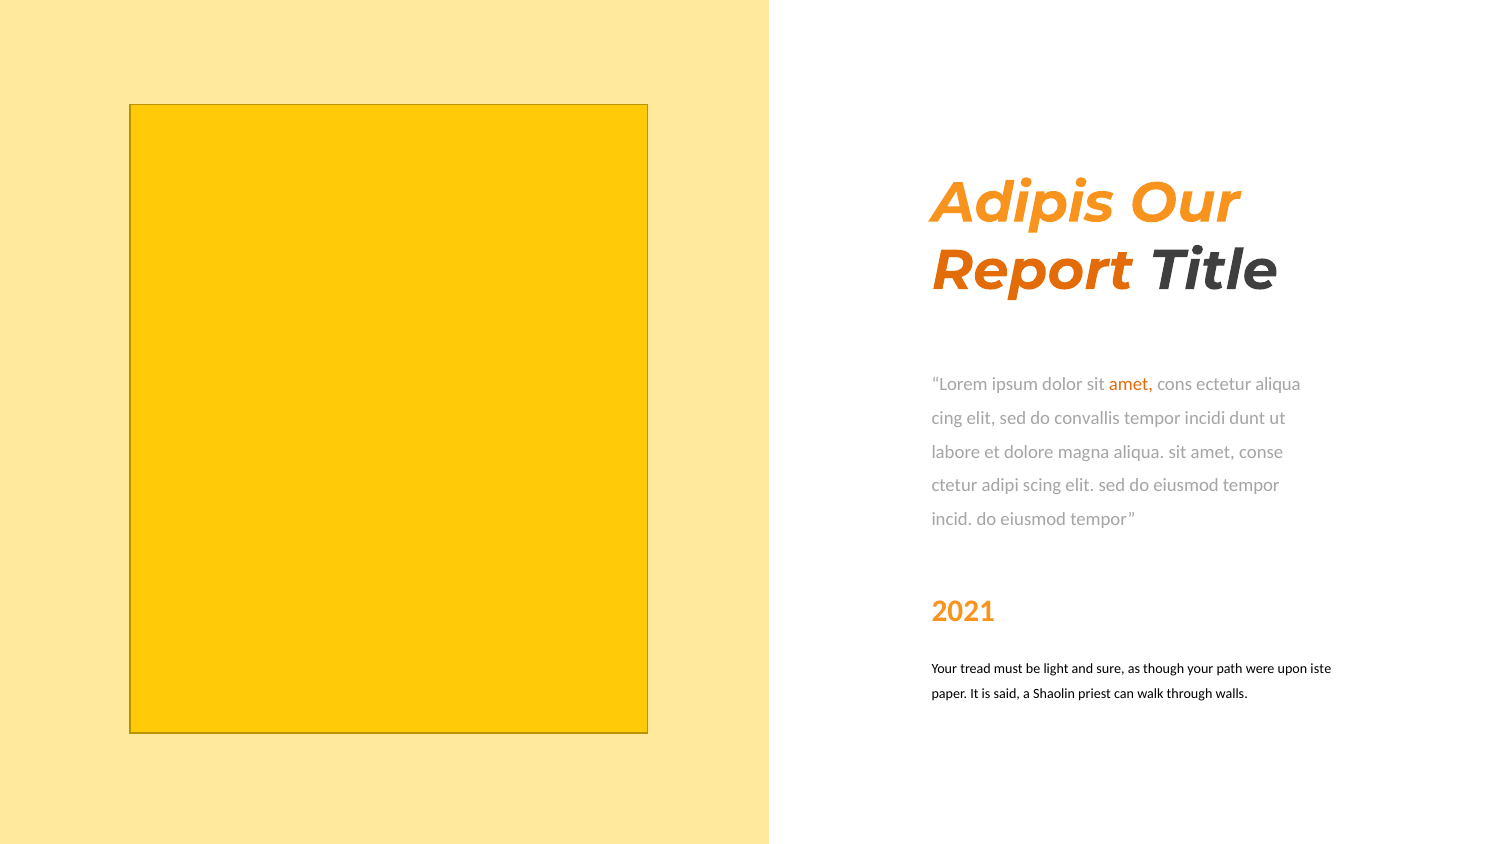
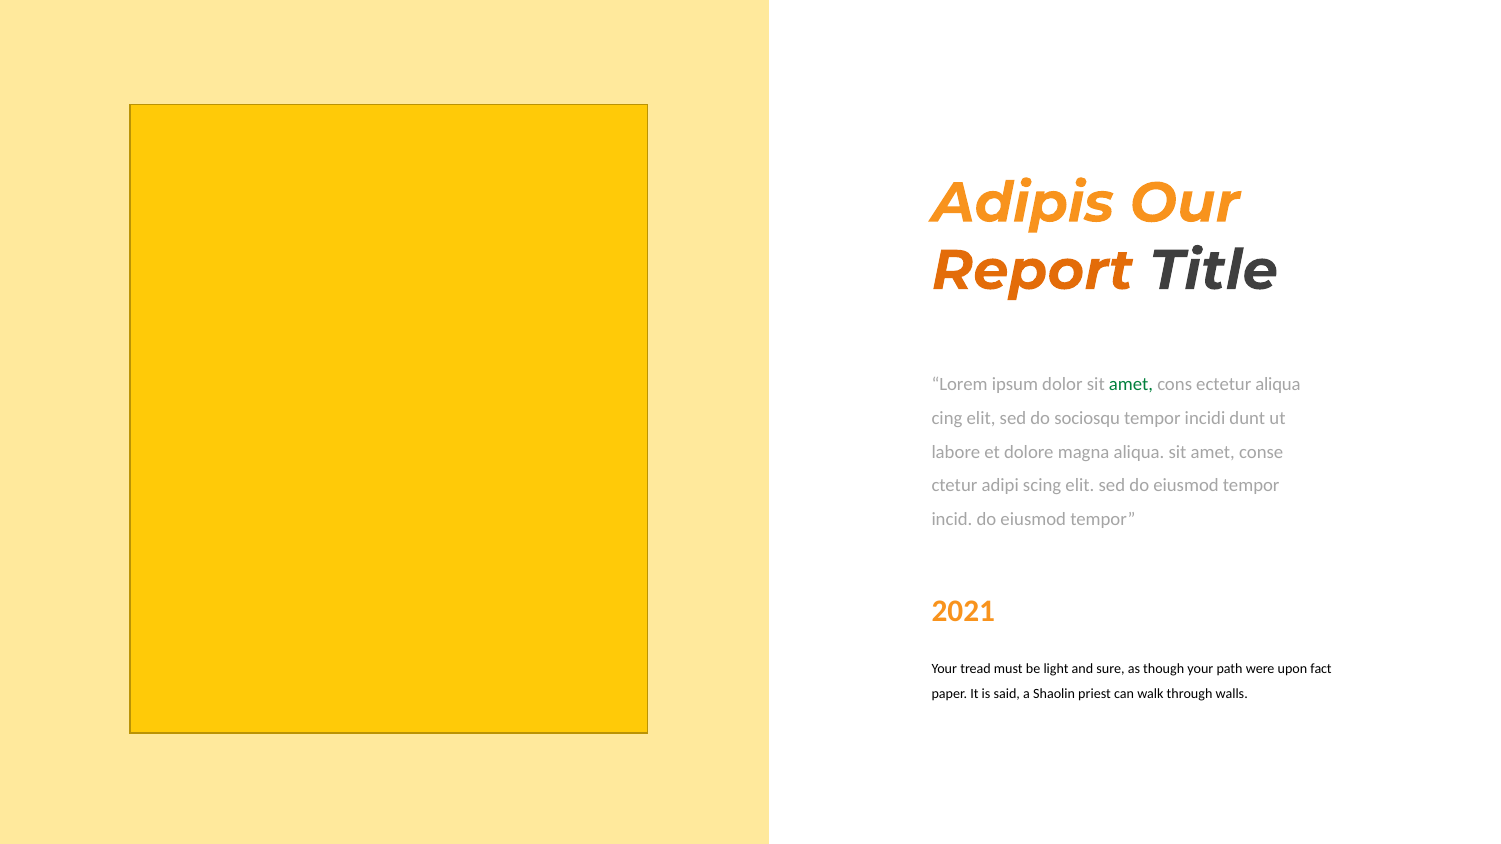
amet colour: orange -> green (1131, 385)
convallis: convallis -> sociosqu (1087, 418)
iste: iste -> fact (1321, 669)
